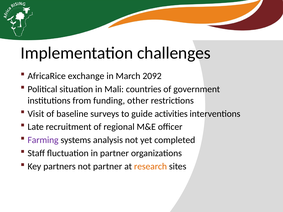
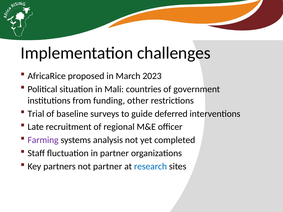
exchange: exchange -> proposed (86, 76)
2092: 2092 -> 2023 (152, 76)
Visit: Visit -> Trial (36, 114)
activities: activities -> deferred (171, 114)
research colour: orange -> blue (150, 167)
